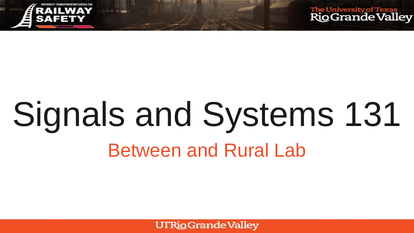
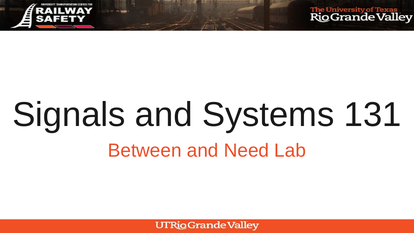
Rural: Rural -> Need (246, 151)
